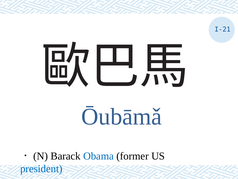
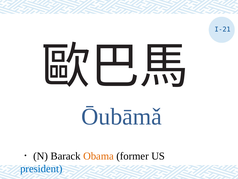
Obama colour: blue -> orange (98, 156)
